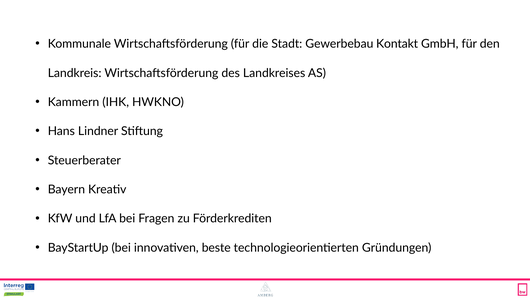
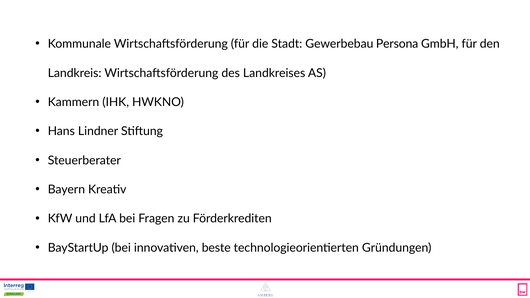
Kontakt: Kontakt -> Persona (397, 44)
